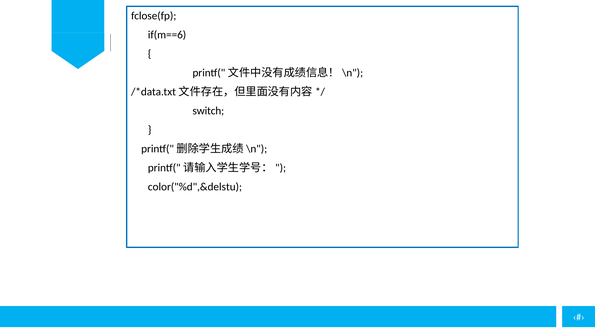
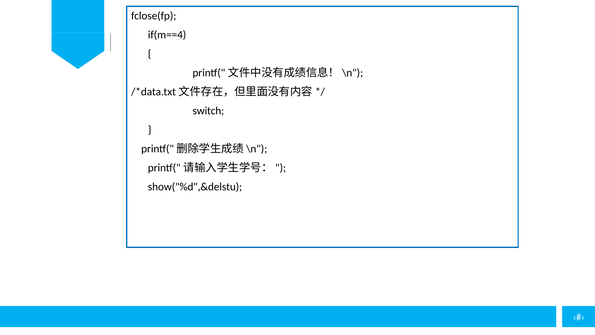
if(m==6: if(m==6 -> if(m==4 (167, 35)
color("%d",&delstu: color("%d",&delstu -> show("%d",&delstu (195, 187)
